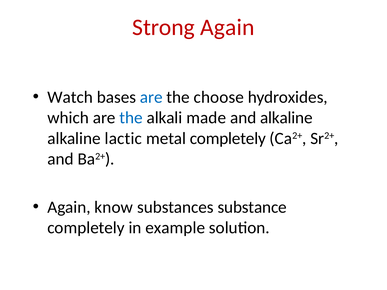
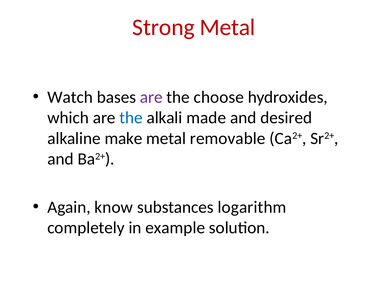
Strong Again: Again -> Metal (228, 27)
are colour: blue -> purple (151, 97)
and alkaline: alkaline -> desired (286, 118)
lactic: lactic -> make (124, 139)
metal completely: completely -> removable (228, 139)
substance: substance -> logarithm (252, 207)
